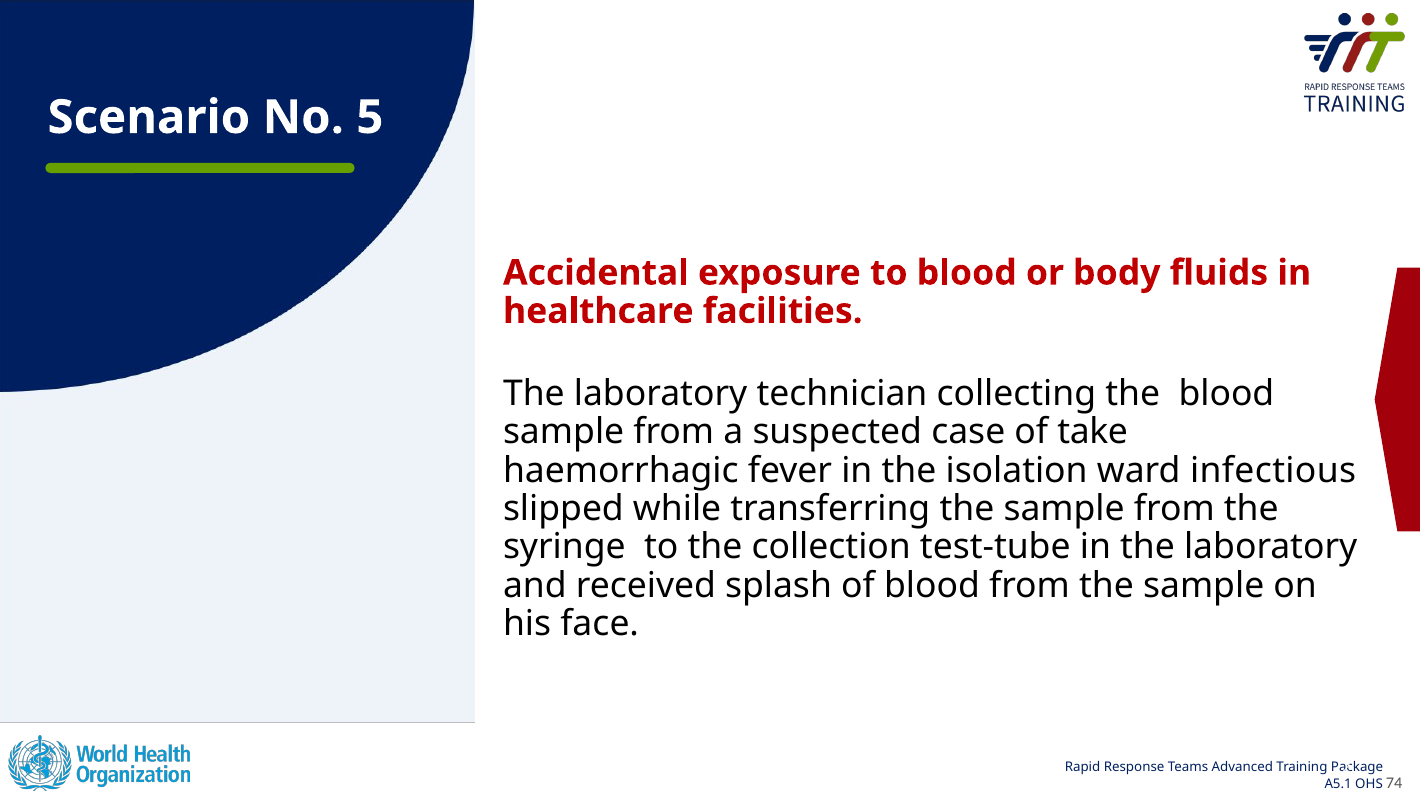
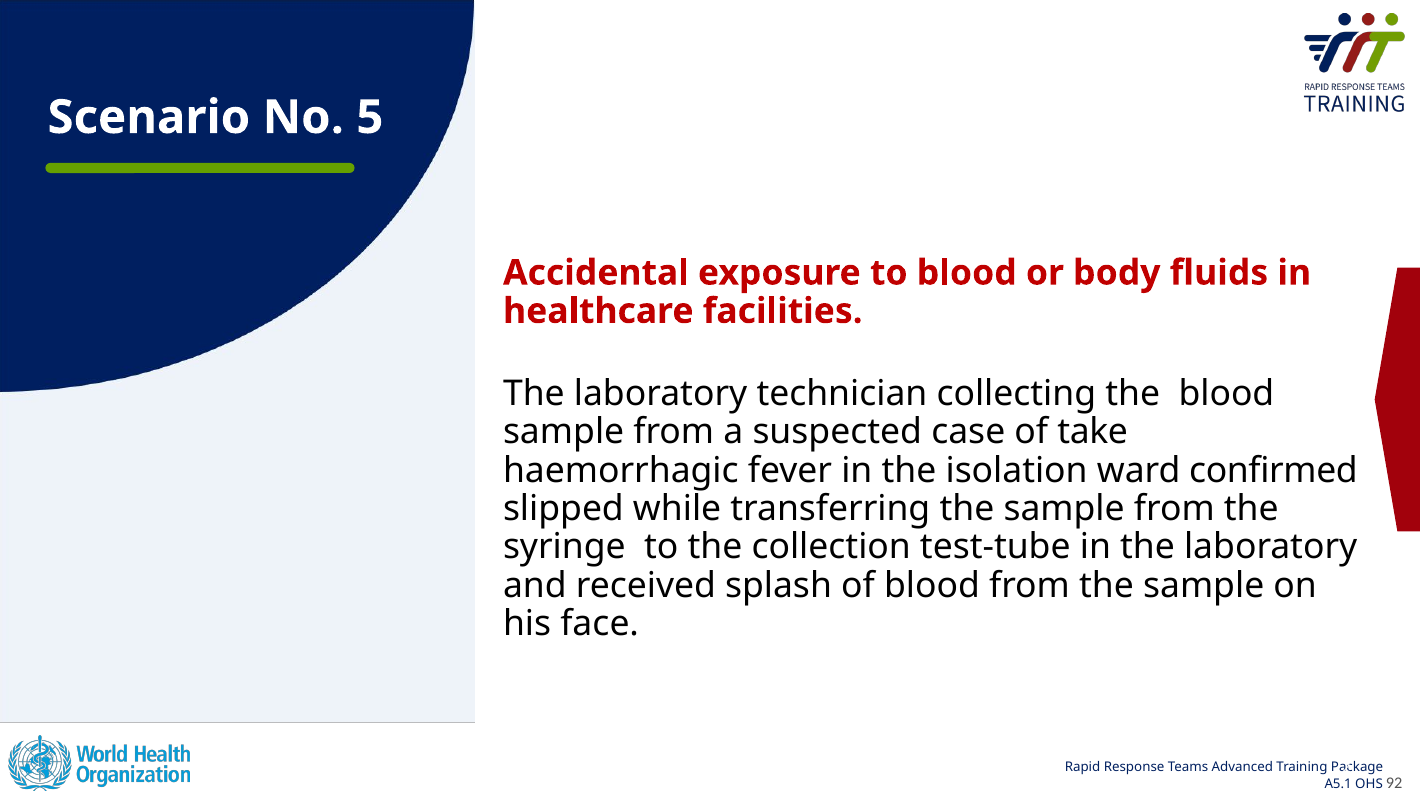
infectious: infectious -> confirmed (1273, 470)
74: 74 -> 92 (1394, 783)
